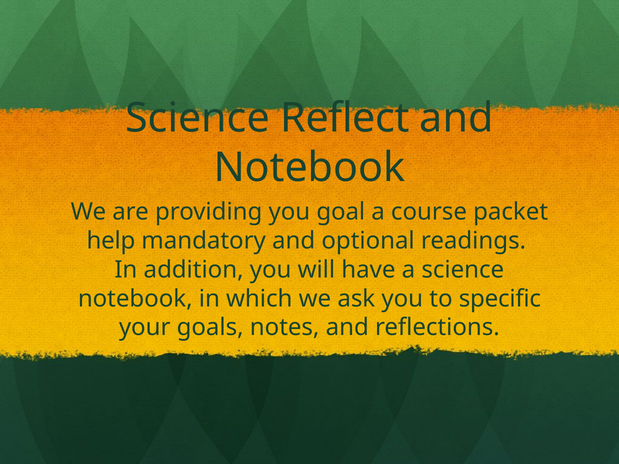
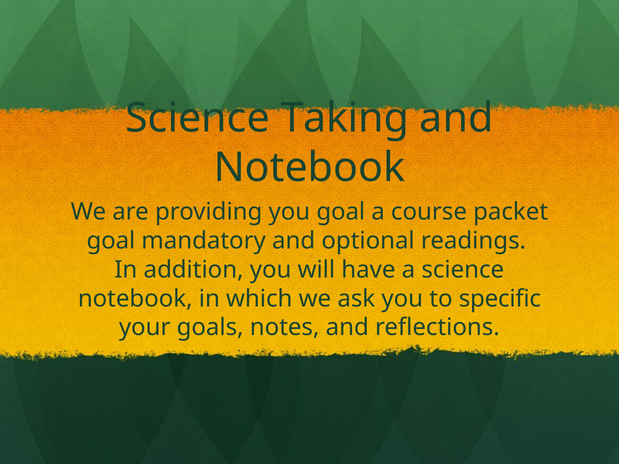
Reflect: Reflect -> Taking (345, 118)
help: help -> goal (111, 241)
